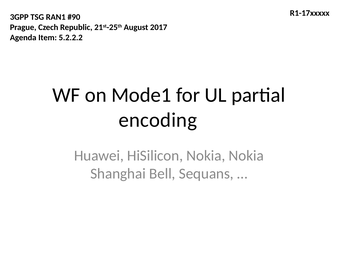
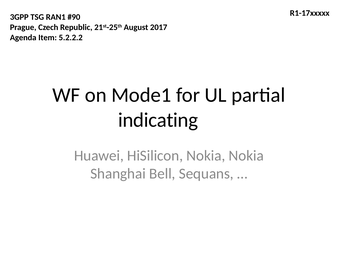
encoding: encoding -> indicating (158, 120)
